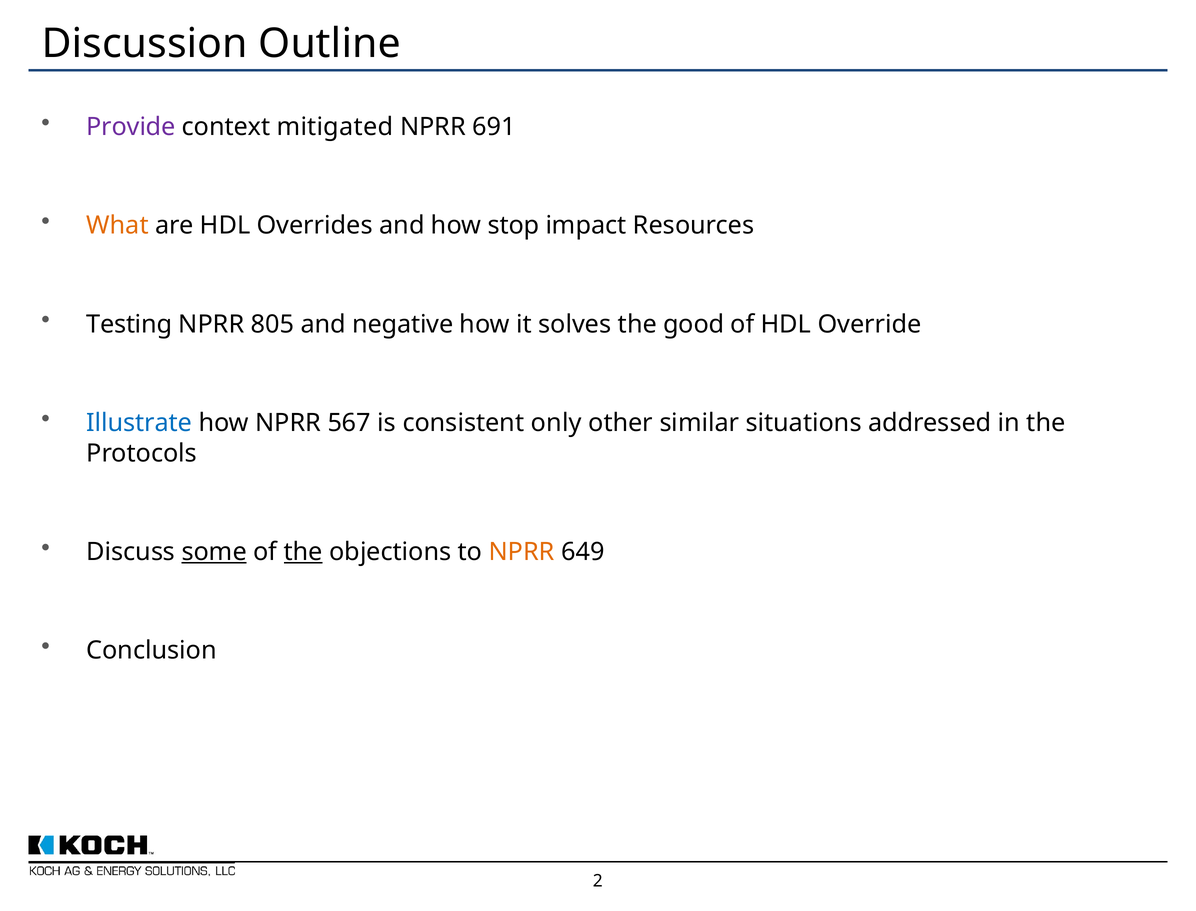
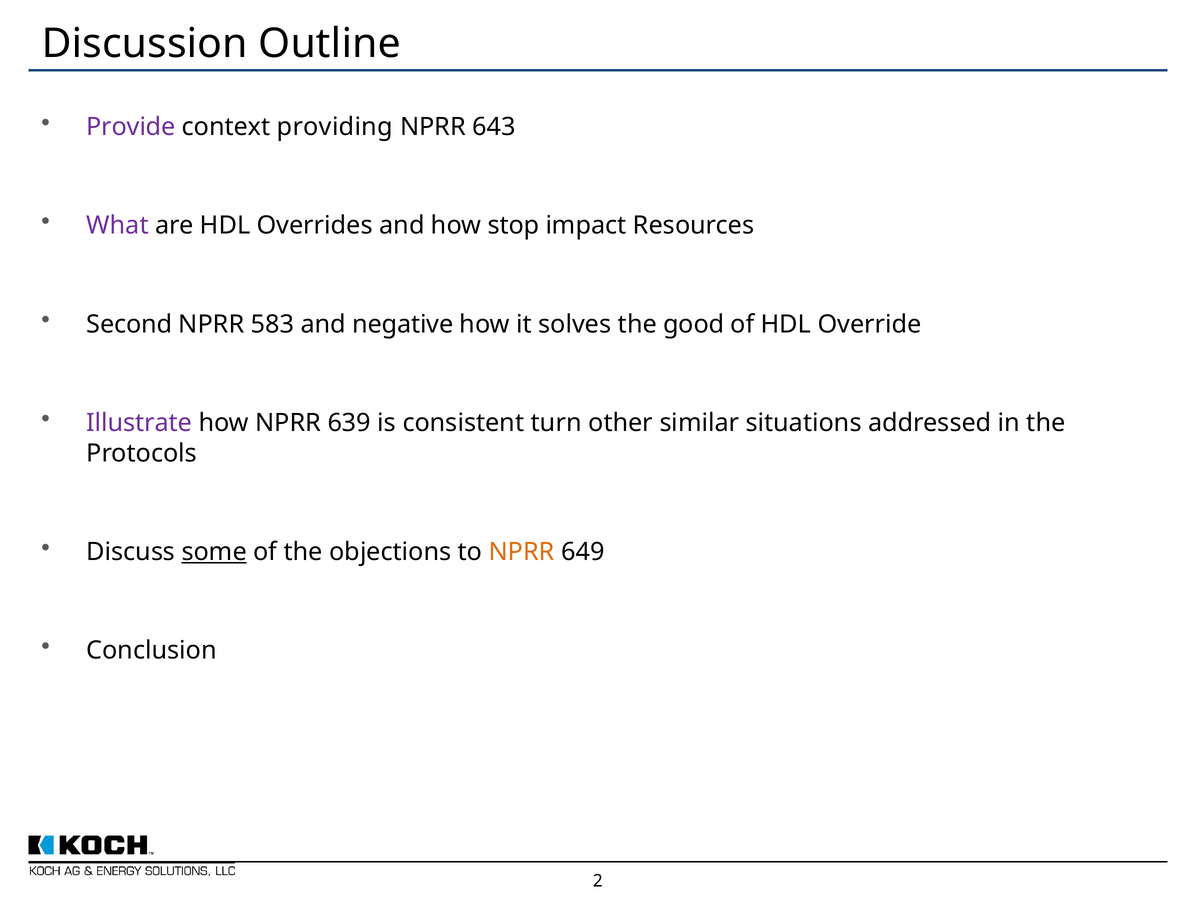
mitigated: mitigated -> providing (335, 127)
691: 691 -> 643 (494, 127)
What colour: orange -> purple (118, 226)
Testing: Testing -> Second (129, 324)
805: 805 -> 583 (272, 324)
Illustrate colour: blue -> purple (139, 423)
567: 567 -> 639 (349, 423)
only: only -> turn (556, 423)
the underline: present -> none (303, 552)
